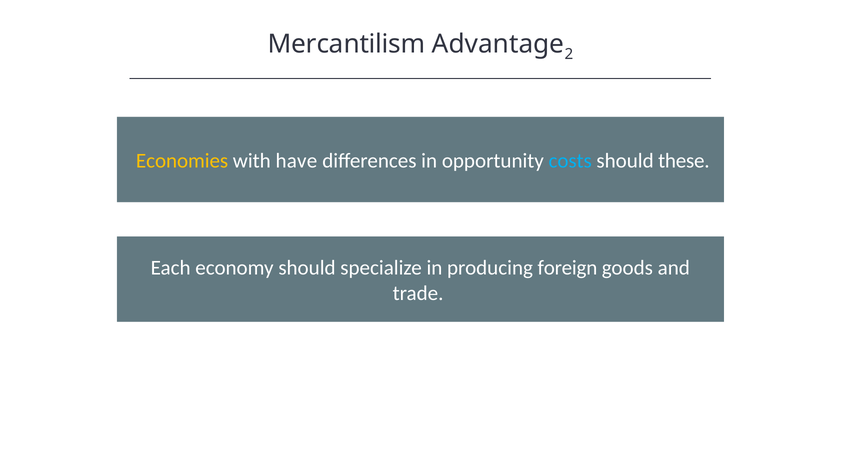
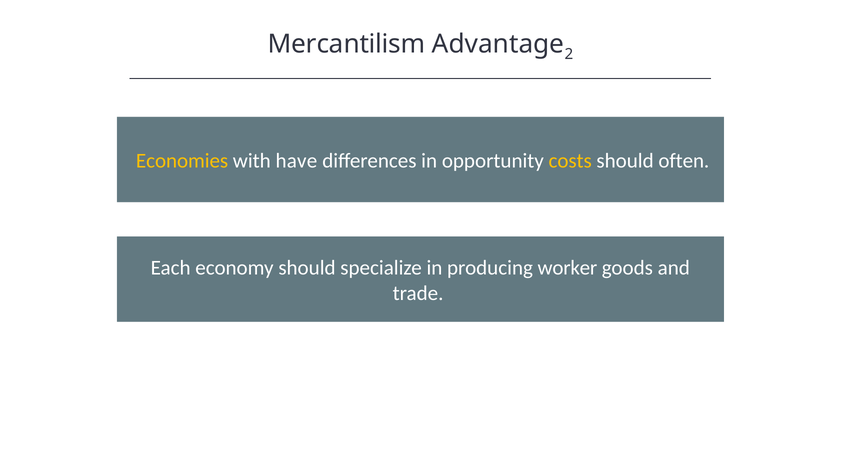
costs colour: light blue -> yellow (570, 161)
these: these -> often (684, 161)
foreign: foreign -> worker (567, 268)
